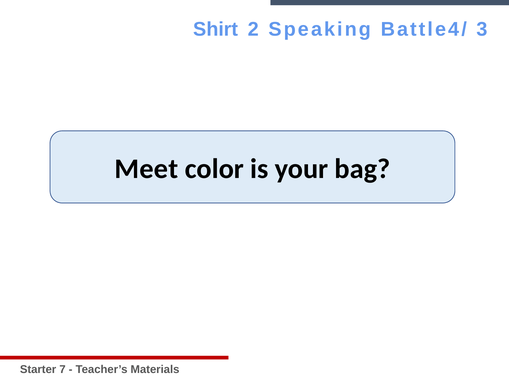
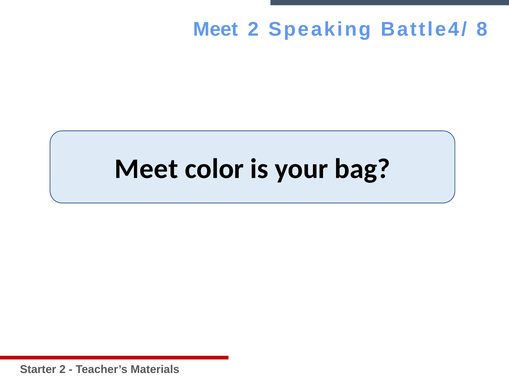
Shirt: Shirt -> Meet (216, 29)
3: 3 -> 8 (482, 29)
Starter 7: 7 -> 2 (62, 369)
